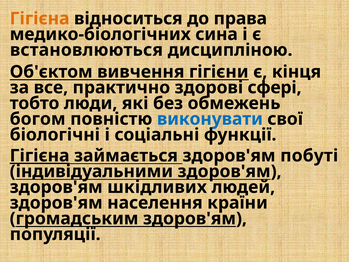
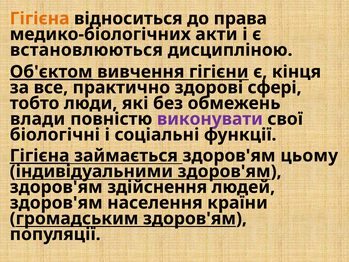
сина: сина -> акти (216, 34)
Об'єктом underline: none -> present (51, 72)
богом: богом -> влади (38, 119)
виконувати colour: blue -> purple (210, 119)
побуті: побуті -> цьому (309, 156)
шкідливих: шкідливих -> здійснення (157, 187)
